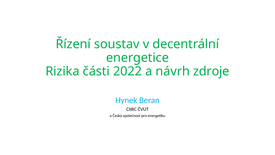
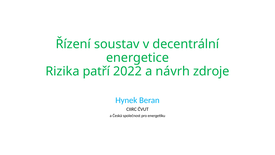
části: části -> patří (96, 71)
